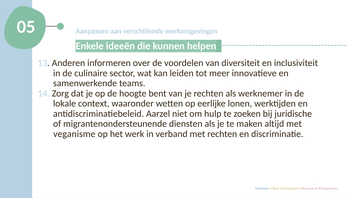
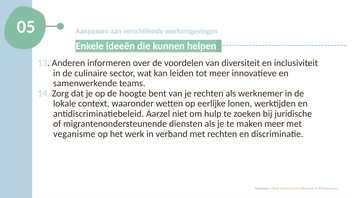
maken altijd: altijd -> meer (274, 124)
